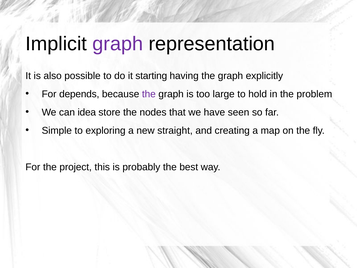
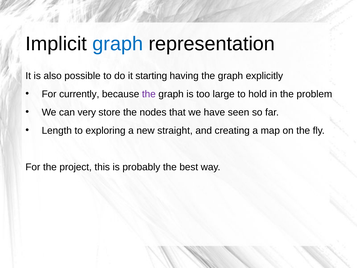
graph colour: purple -> blue (118, 44)
depends: depends -> currently (79, 94)
idea: idea -> very (87, 112)
Simple: Simple -> Length (57, 130)
